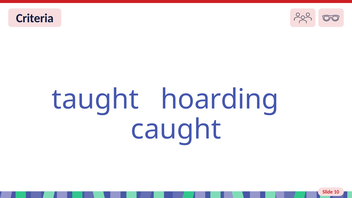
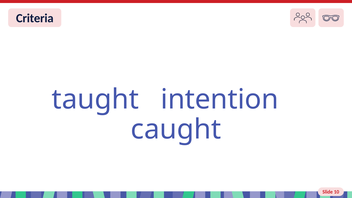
hoarding: hoarding -> intention (220, 99)
